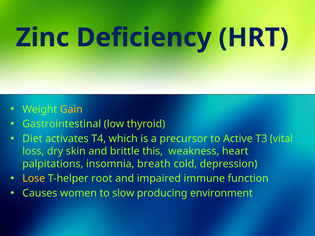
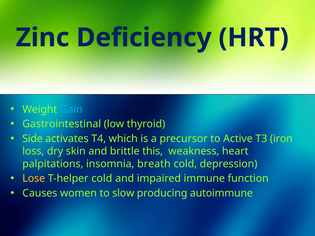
Gain colour: yellow -> light blue (71, 109)
Diet: Diet -> Side (32, 139)
vital: vital -> iron (281, 139)
T-helper root: root -> cold (102, 179)
environment: environment -> autoimmune (221, 193)
